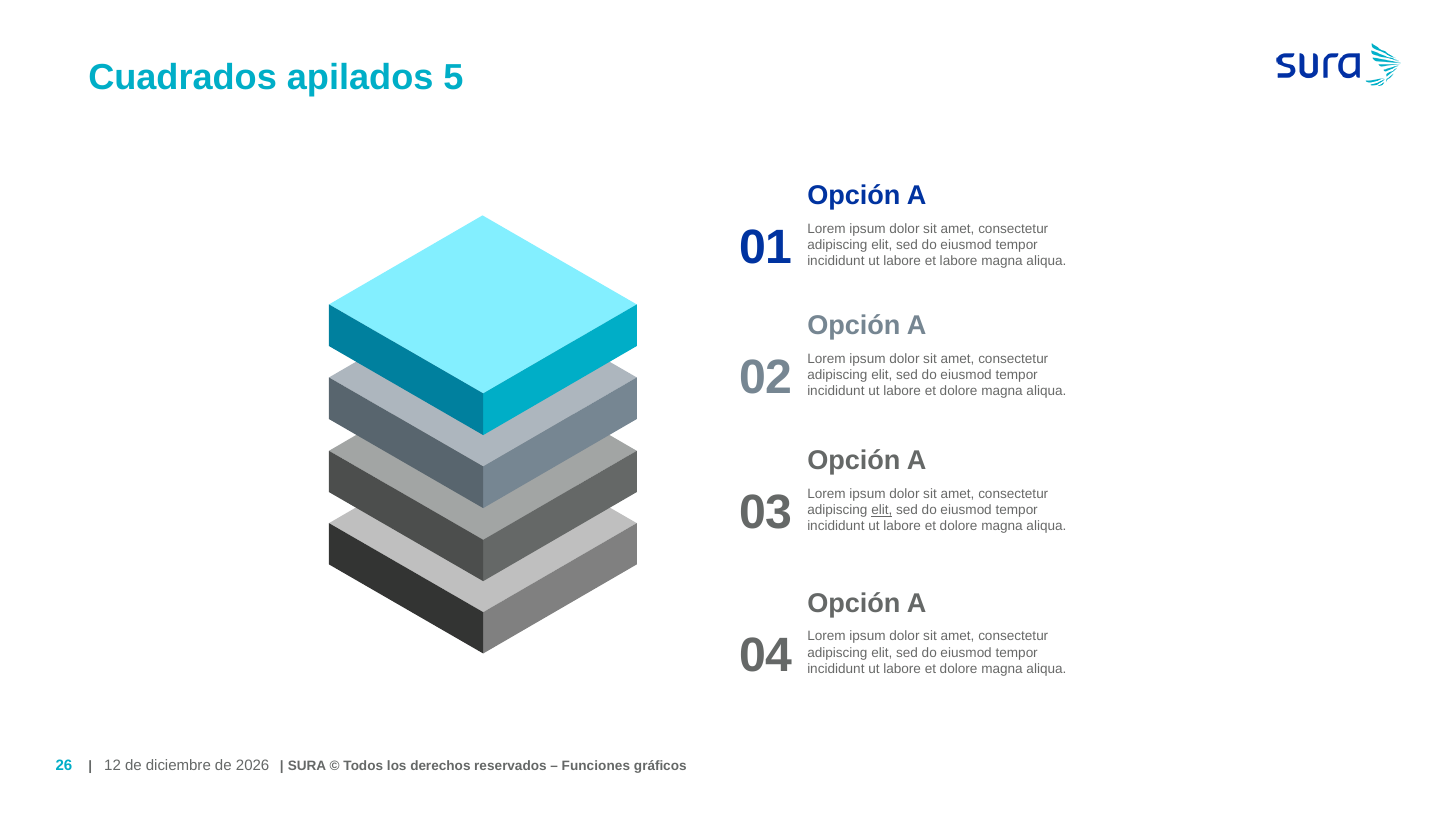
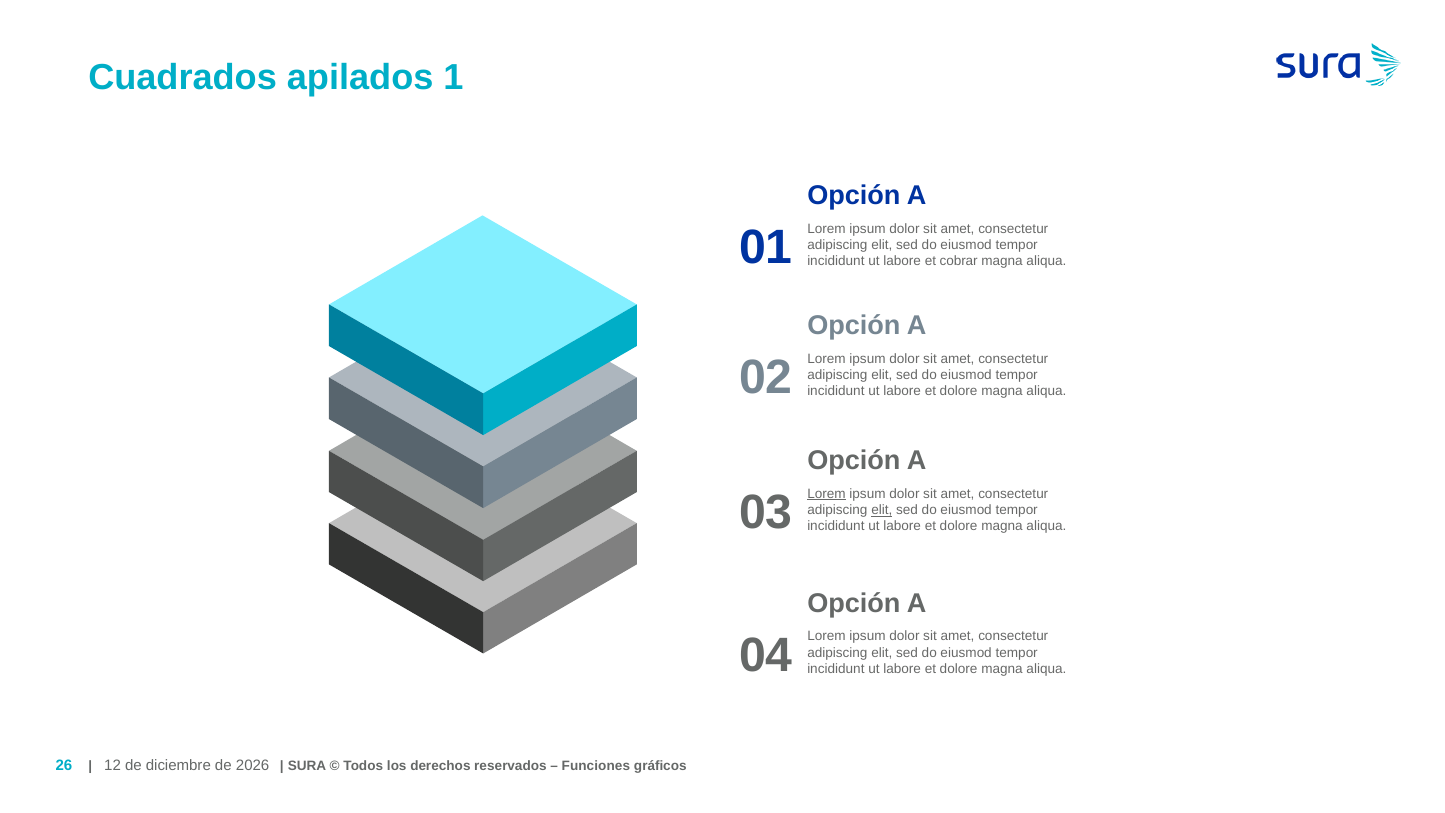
5: 5 -> 1 (454, 78)
et labore: labore -> cobrar (959, 261)
Lorem underline: none -> present (827, 494)
